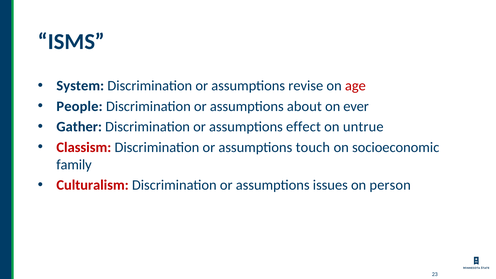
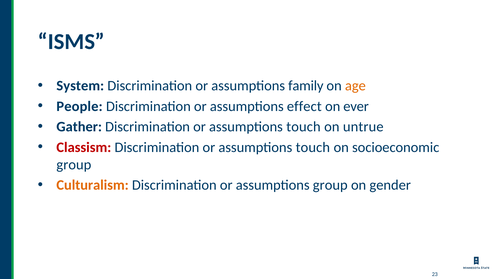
revise: revise -> family (306, 86)
age colour: red -> orange (355, 86)
about: about -> effect (304, 106)
effect: effect -> touch (303, 127)
family: family -> group (74, 165)
Culturalism colour: red -> orange (93, 185)
assumptions issues: issues -> group (330, 185)
person: person -> gender (390, 185)
